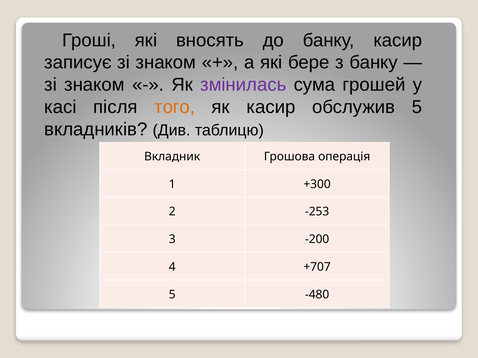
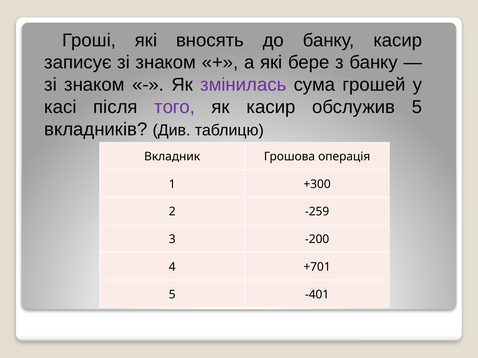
того colour: orange -> purple (175, 107)
-253: -253 -> -259 (317, 212)
+707: +707 -> +701 (317, 267)
-480: -480 -> -401 (317, 295)
